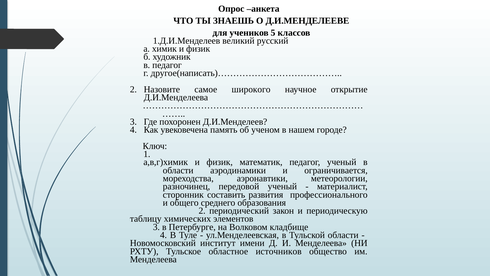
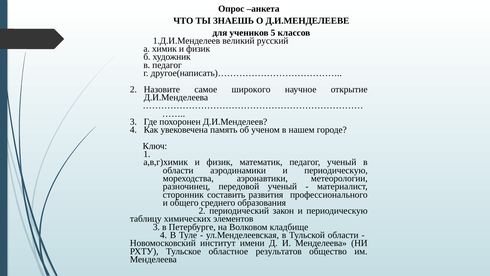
аэродинамики и ограничивается: ограничивается -> периодическую (336, 170)
источников: источников -> результатов (279, 251)
